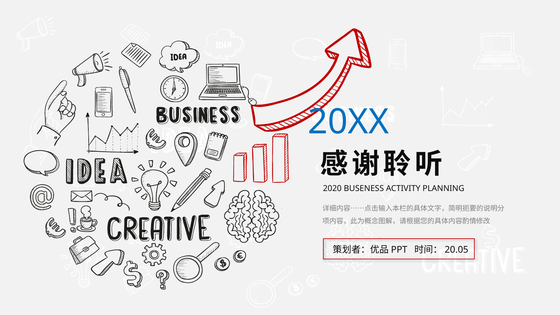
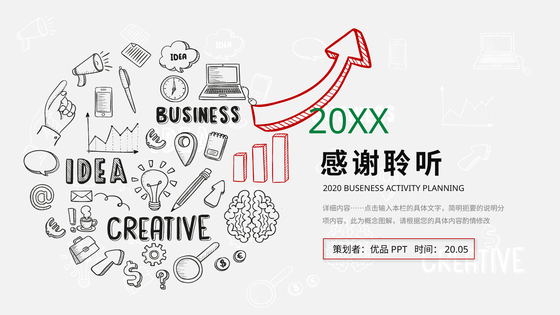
20XX colour: blue -> green (348, 122)
